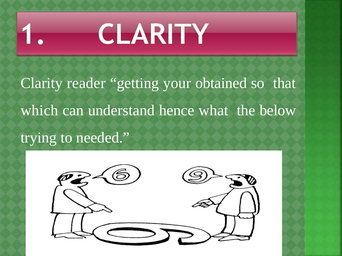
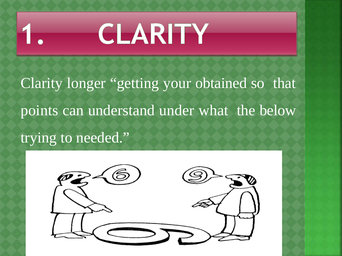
reader: reader -> longer (86, 83)
which: which -> points (39, 111)
hence: hence -> under (177, 111)
